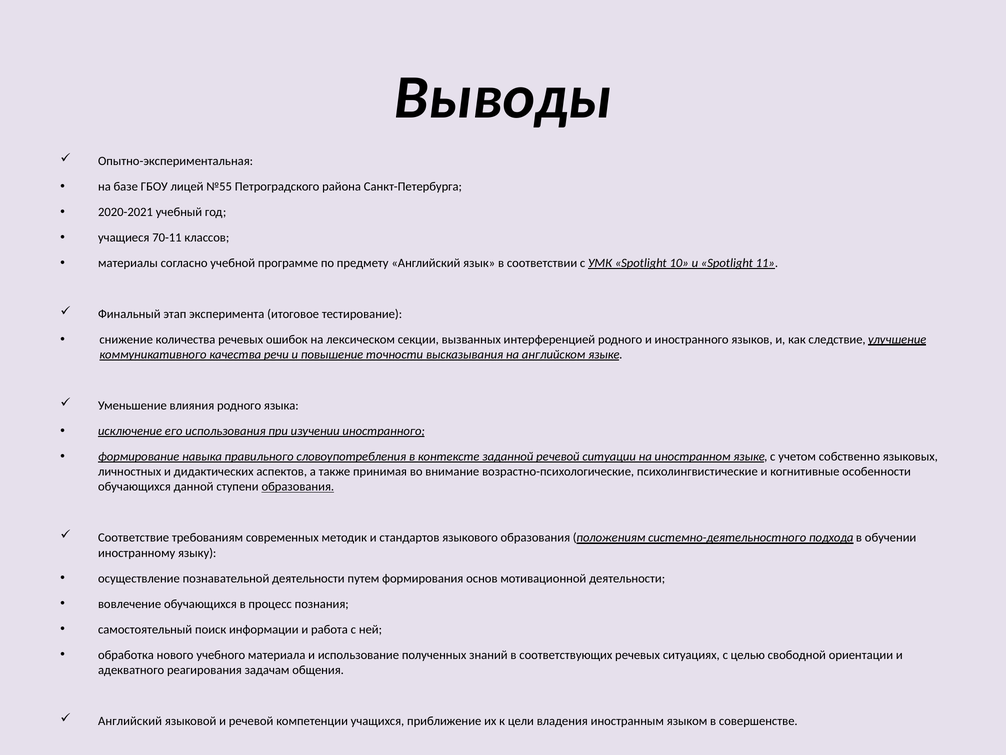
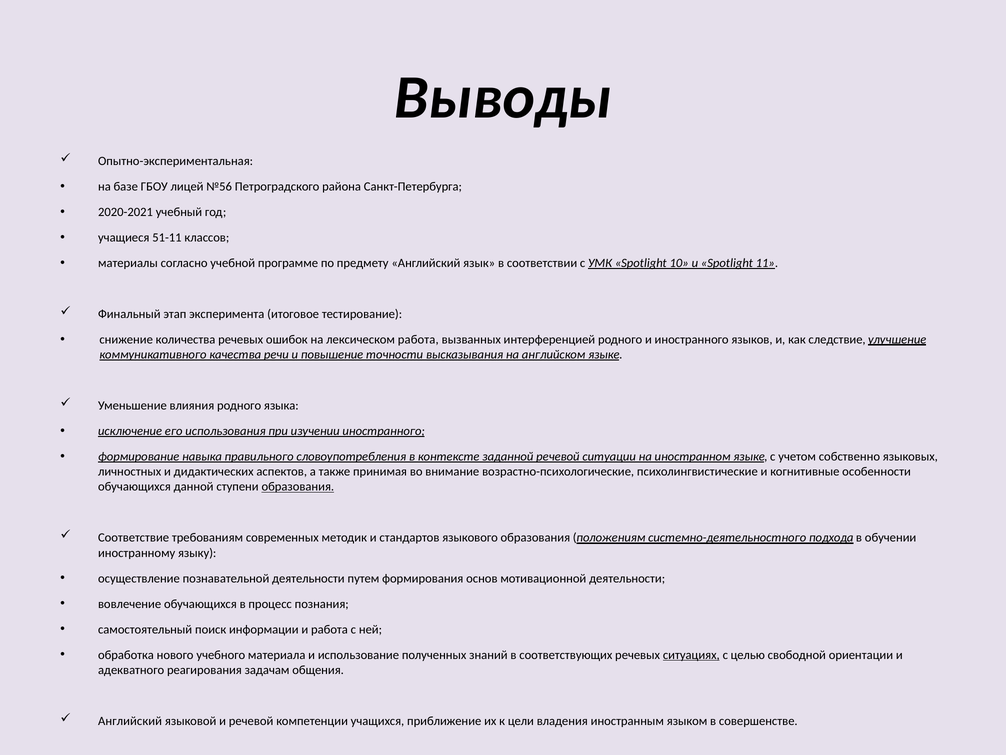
№55: №55 -> №56 (219, 186)
70-11: 70-11 -> 51-11 (167, 237)
лексическом секции: секции -> работа (418, 339)
ситуациях underline: none -> present (691, 654)
